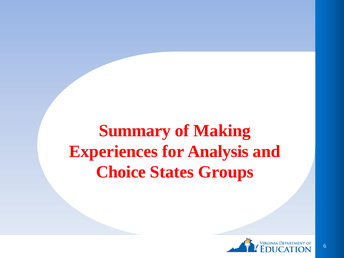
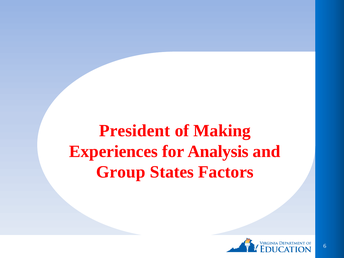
Summary: Summary -> President (135, 131)
Choice: Choice -> Group (121, 172)
Groups: Groups -> Factors (226, 172)
